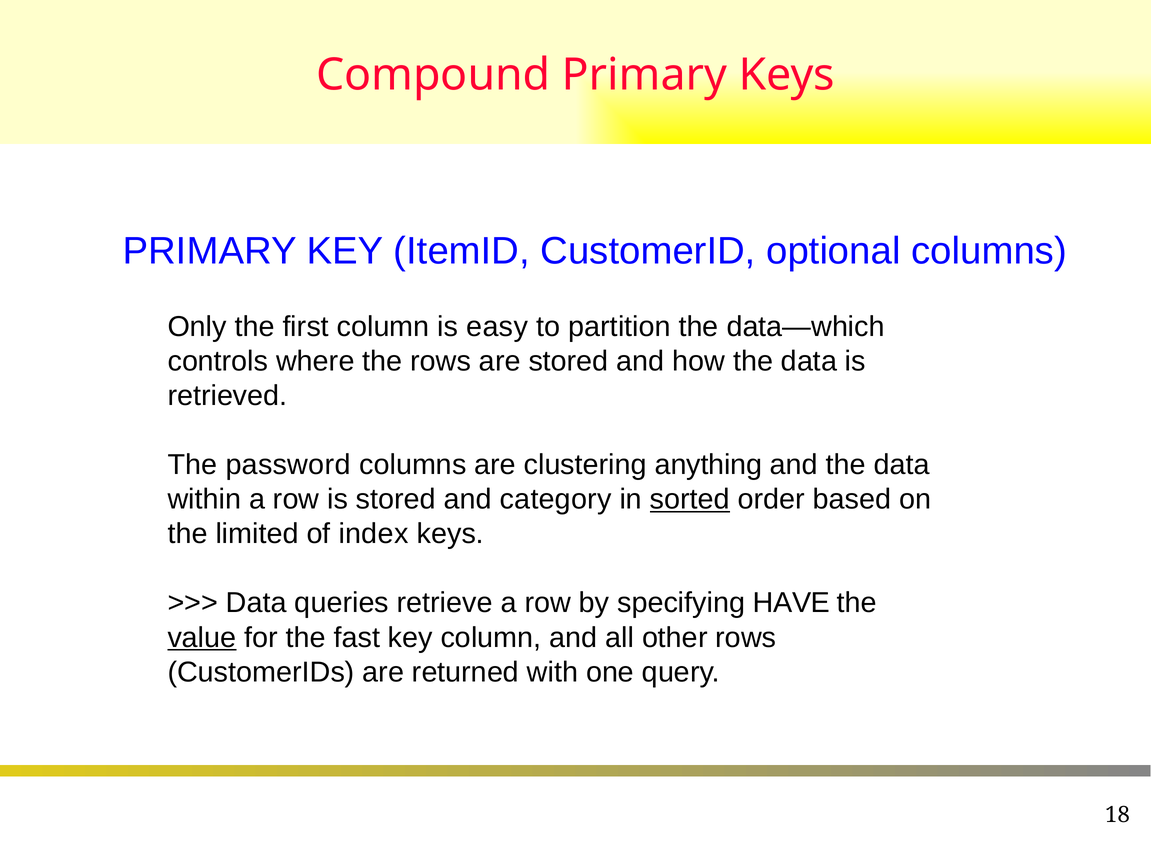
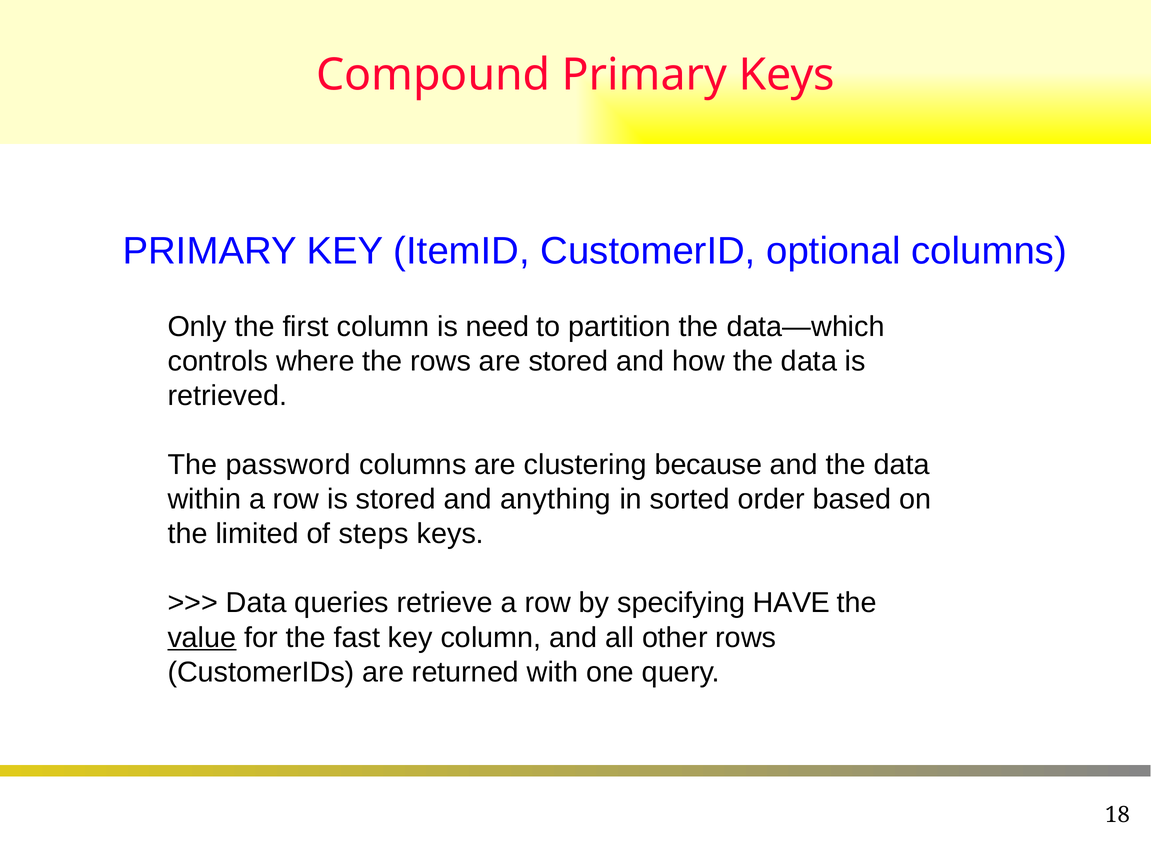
easy: easy -> need (497, 327)
anything: anything -> because (708, 465)
category: category -> anything (556, 500)
sorted underline: present -> none (690, 500)
index: index -> steps (373, 534)
